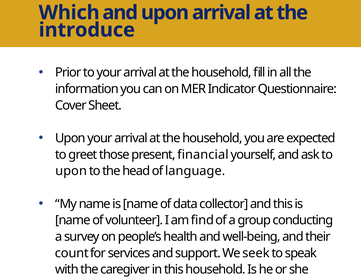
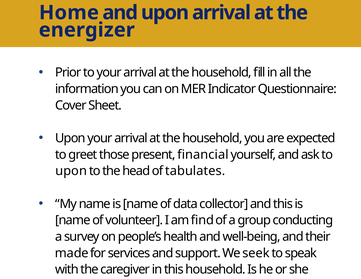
Which: Which -> Home (69, 13)
introduce: introduce -> energizer (87, 30)
language: language -> tabulates (195, 171)
count: count -> made (72, 253)
